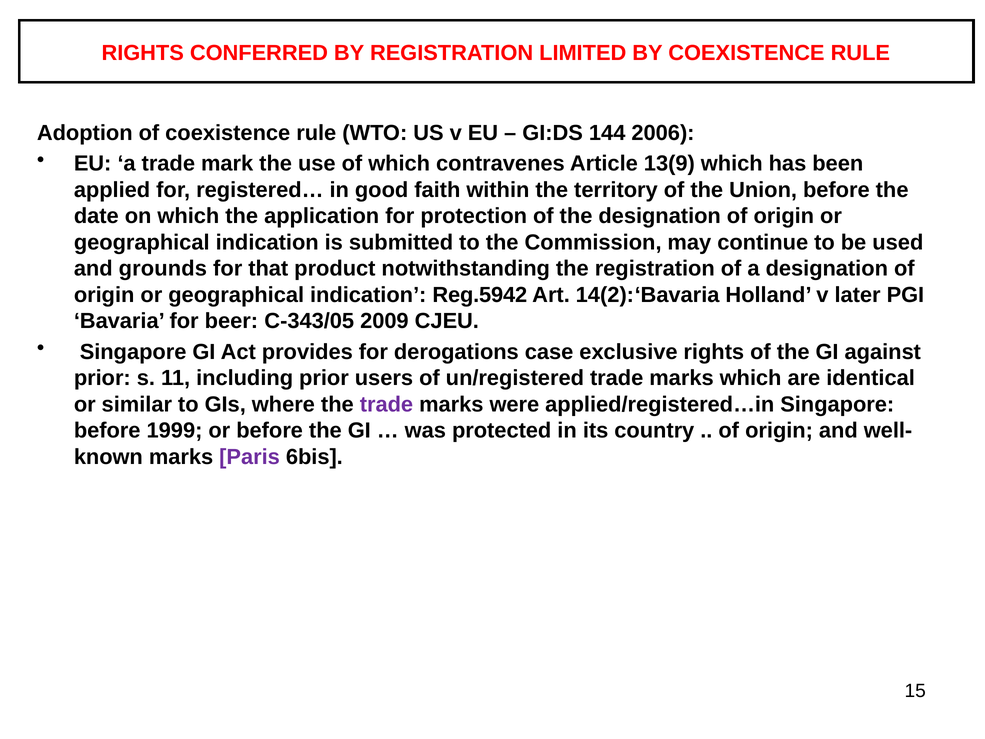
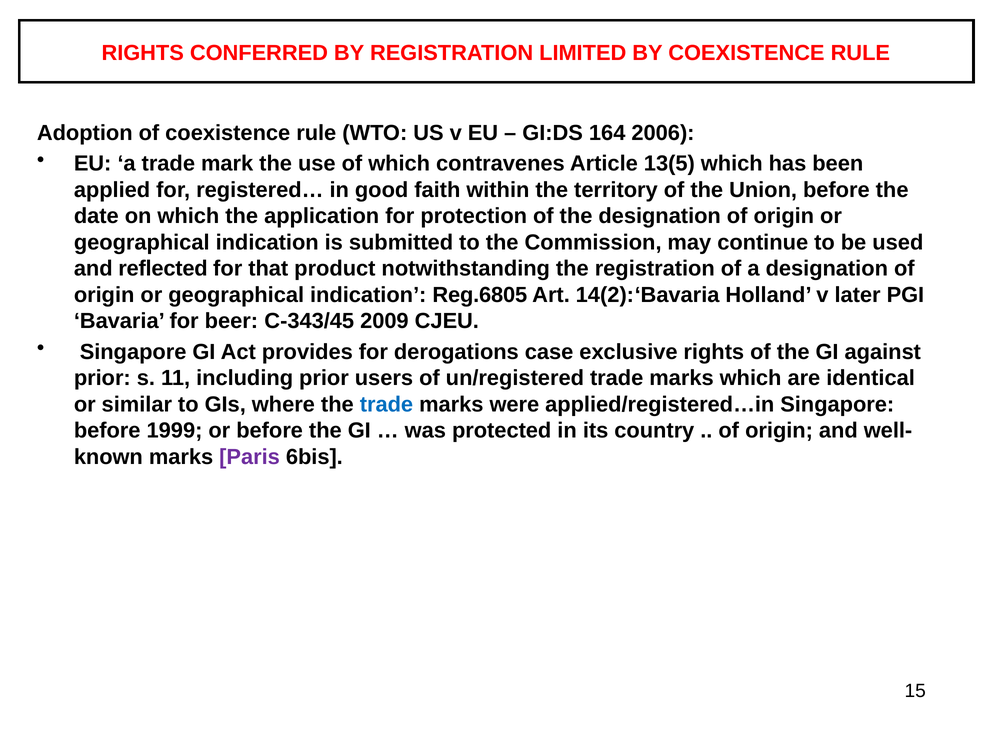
144: 144 -> 164 (607, 133)
13(9: 13(9 -> 13(5 (669, 164)
grounds: grounds -> reflected (163, 269)
Reg.5942: Reg.5942 -> Reg.6805 (480, 295)
C‑343/05: C‑343/05 -> C‑343/45 (309, 321)
trade colour: purple -> blue (386, 404)
